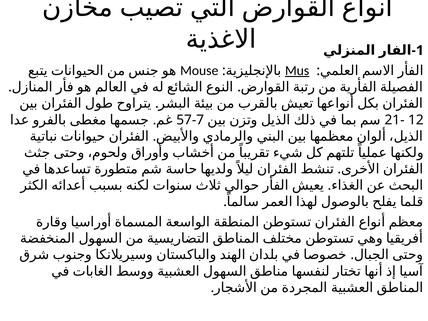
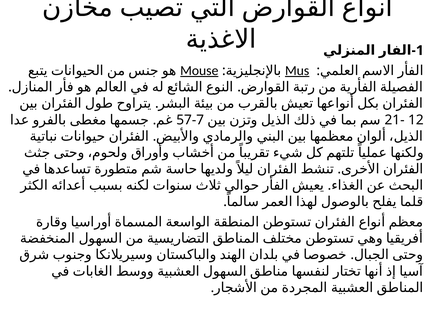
Mouse underline: none -> present (199, 71)
